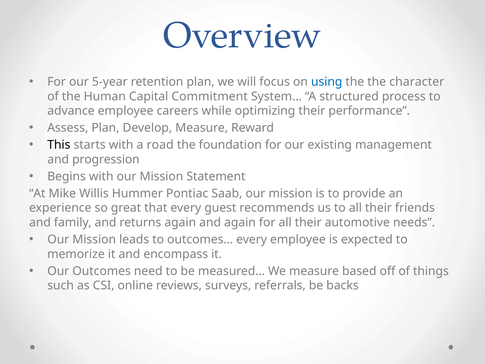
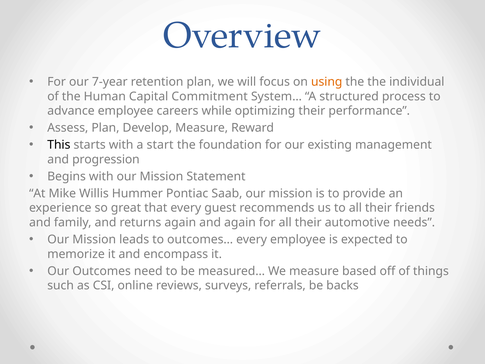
5-year: 5-year -> 7-year (110, 82)
using colour: blue -> orange (327, 82)
character: character -> individual (417, 82)
road: road -> start (160, 145)
